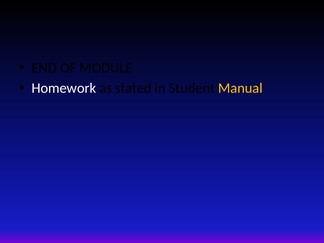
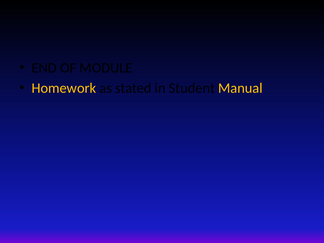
Homework colour: white -> yellow (64, 88)
